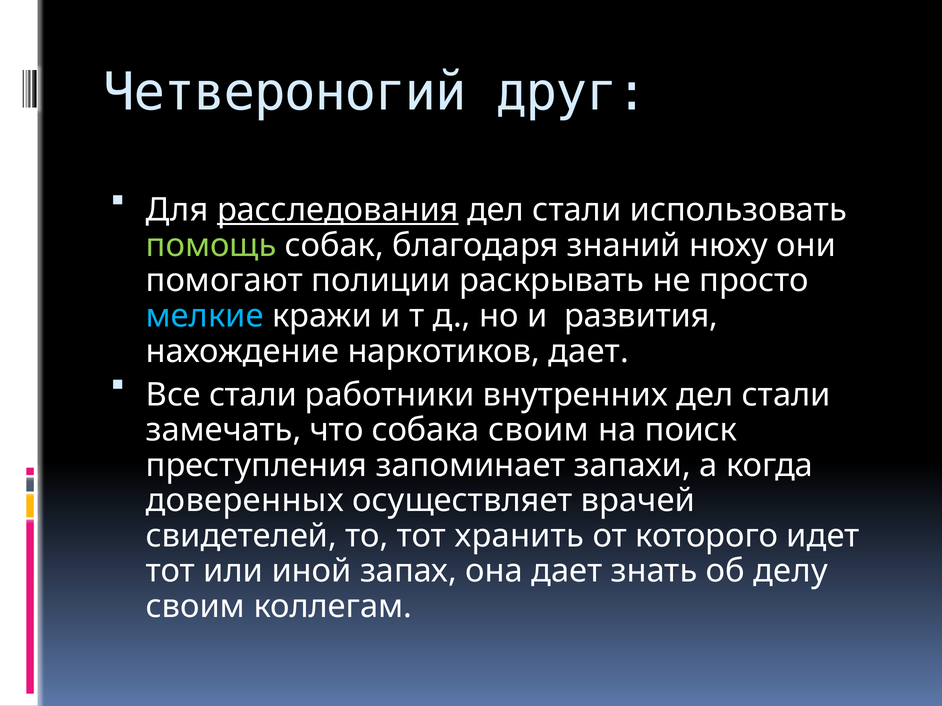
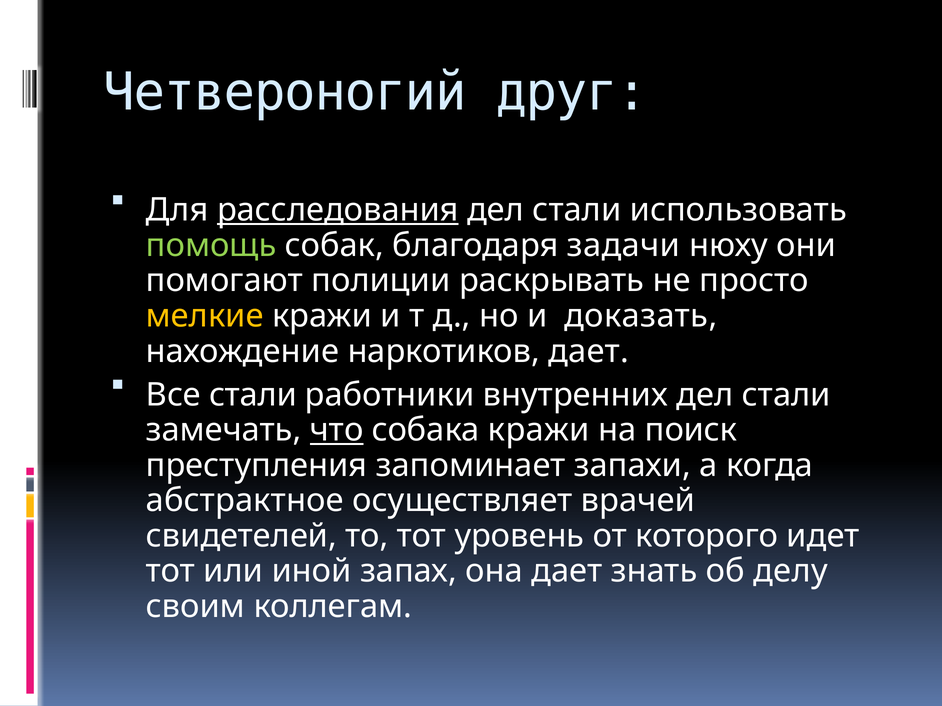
знаний: знаний -> задачи (624, 246)
мелкие colour: light blue -> yellow (205, 316)
развития: развития -> доказать (641, 316)
что underline: none -> present (337, 430)
собака своим: своим -> кражи (539, 430)
доверенных: доверенных -> абстрактное (245, 501)
хранить: хранить -> уровень (519, 536)
